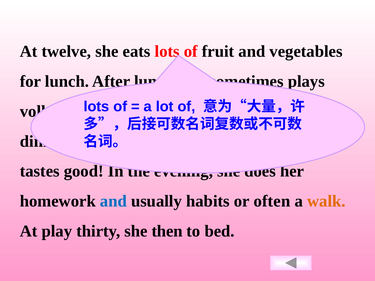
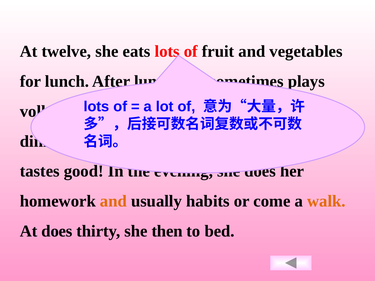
and colour: blue -> orange (113, 201)
often: often -> come (272, 201)
At play: play -> does (57, 231)
